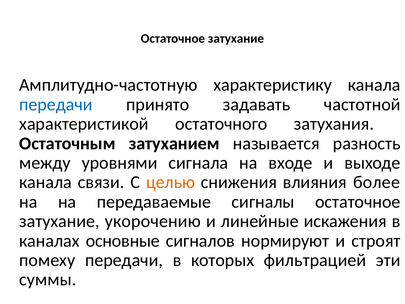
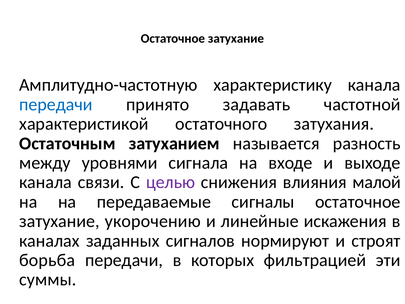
целью colour: orange -> purple (171, 182)
более: более -> малой (377, 182)
основные: основные -> заданных (123, 241)
помеху: помеху -> борьба (47, 260)
